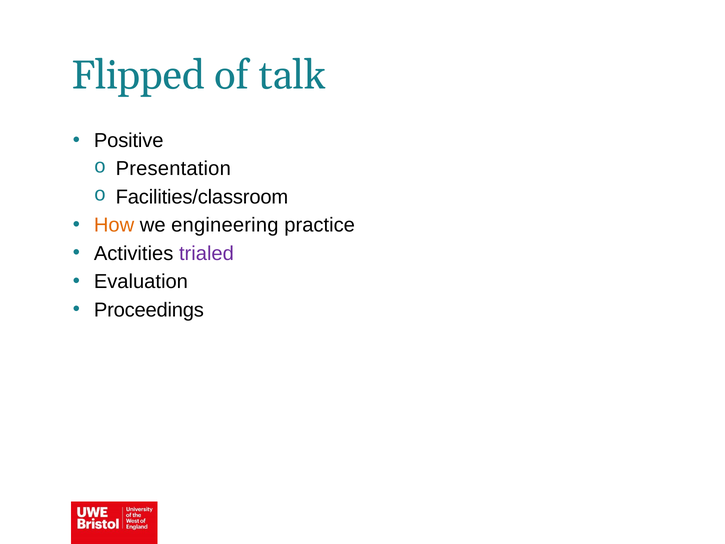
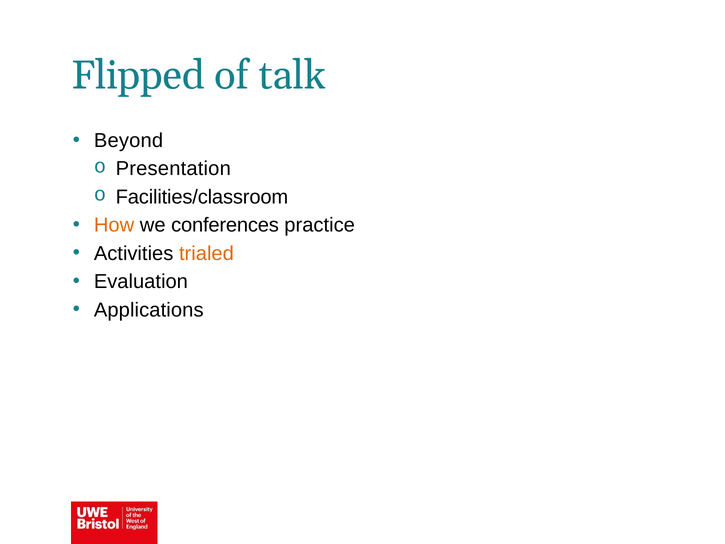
Positive: Positive -> Beyond (129, 141)
engineering: engineering -> conferences (225, 225)
trialed colour: purple -> orange (206, 253)
Proceedings: Proceedings -> Applications (149, 310)
